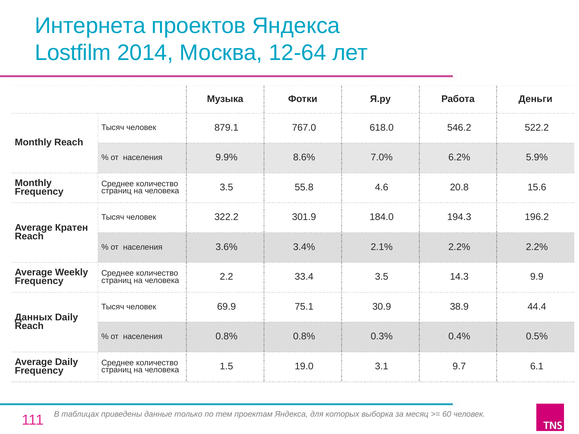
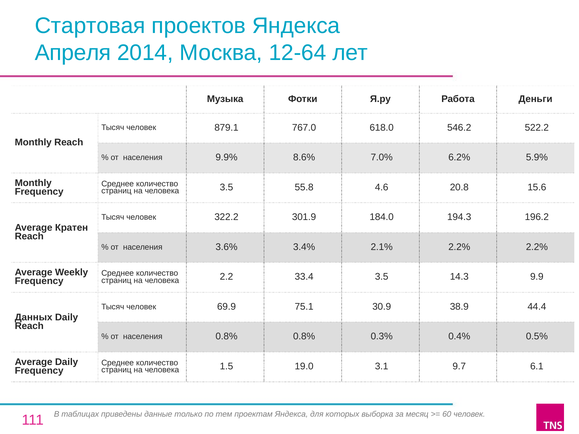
Интернета: Интернета -> Стартовая (90, 26)
Lostfilm: Lostfilm -> Апреля (73, 53)
